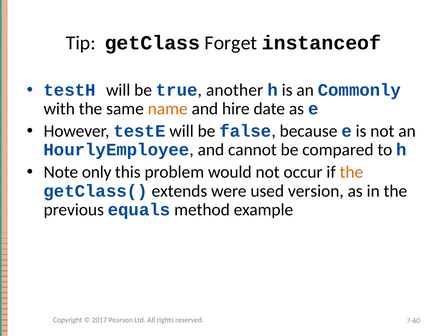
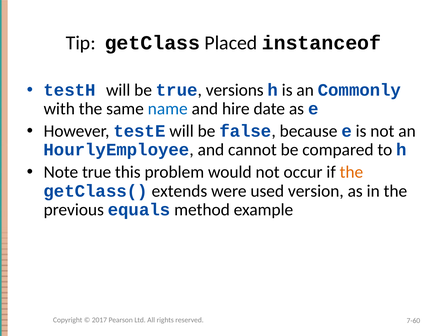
Forget: Forget -> Placed (231, 43)
another: another -> versions (235, 90)
name colour: orange -> blue (168, 109)
Note only: only -> true (97, 172)
